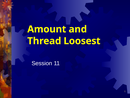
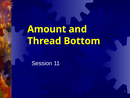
Loosest: Loosest -> Bottom (82, 41)
